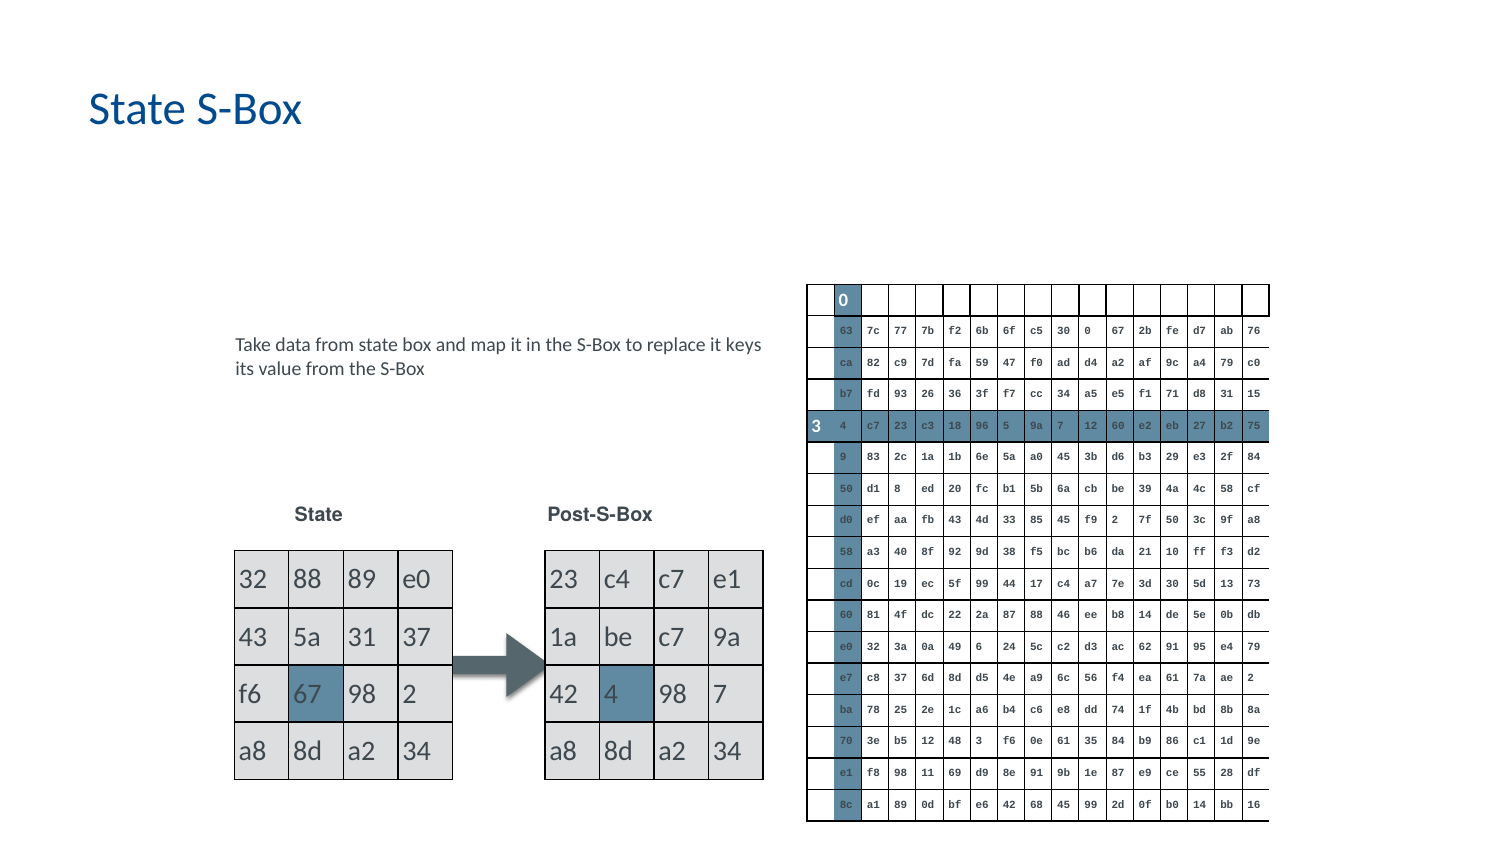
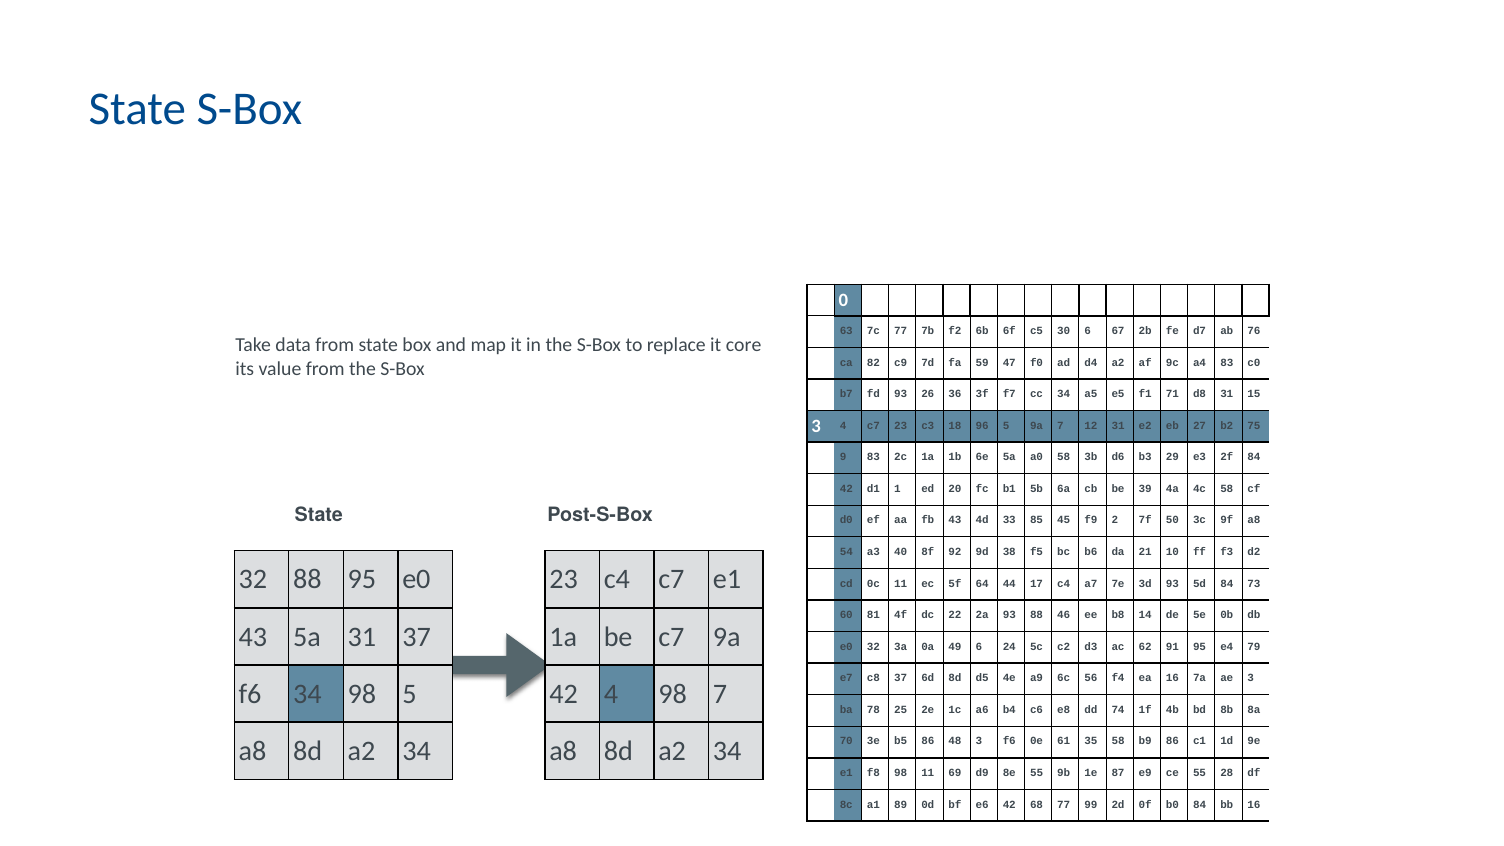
30 0: 0 -> 6 (1088, 331)
keys: keys -> core (744, 345)
a4 79: 79 -> 83 (1227, 362)
12 60: 60 -> 31 (1118, 426)
a0 45: 45 -> 58 (1064, 457)
5 50: 50 -> 42 (846, 489)
d1 8: 8 -> 1 (897, 489)
7 58: 58 -> 54 (846, 552)
88 89: 89 -> 95 (362, 580)
0c 19: 19 -> 11 (901, 583)
5f 99: 99 -> 64 (982, 583)
3d 30: 30 -> 93 (1172, 583)
5d 13: 13 -> 84 (1227, 583)
2a 87: 87 -> 93 (1009, 615)
ea 61: 61 -> 16 (1172, 678)
ae 2: 2 -> 3 (1251, 678)
f6 67: 67 -> 34 (307, 694)
98 2: 2 -> 5 (409, 694)
b5 12: 12 -> 86 (928, 741)
35 84: 84 -> 58 (1118, 741)
8e 91: 91 -> 55 (1037, 773)
68 45: 45 -> 77 (1064, 804)
b0 14: 14 -> 84 (1200, 804)
